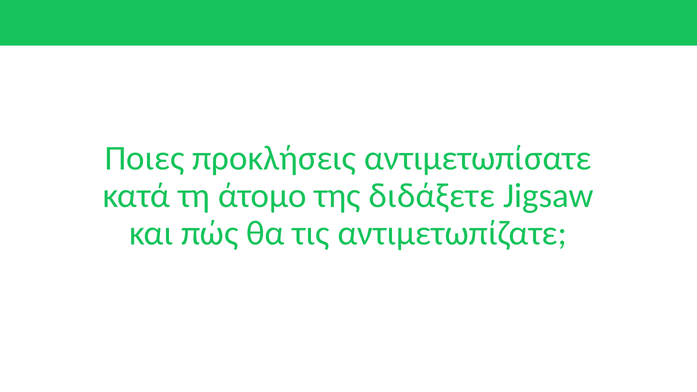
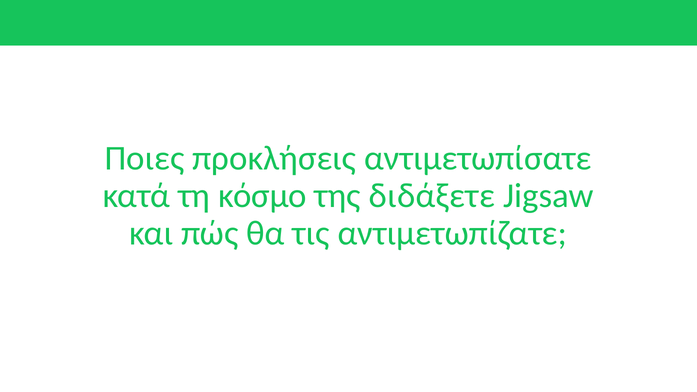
άτομο: άτομο -> κόσμο (262, 196)
